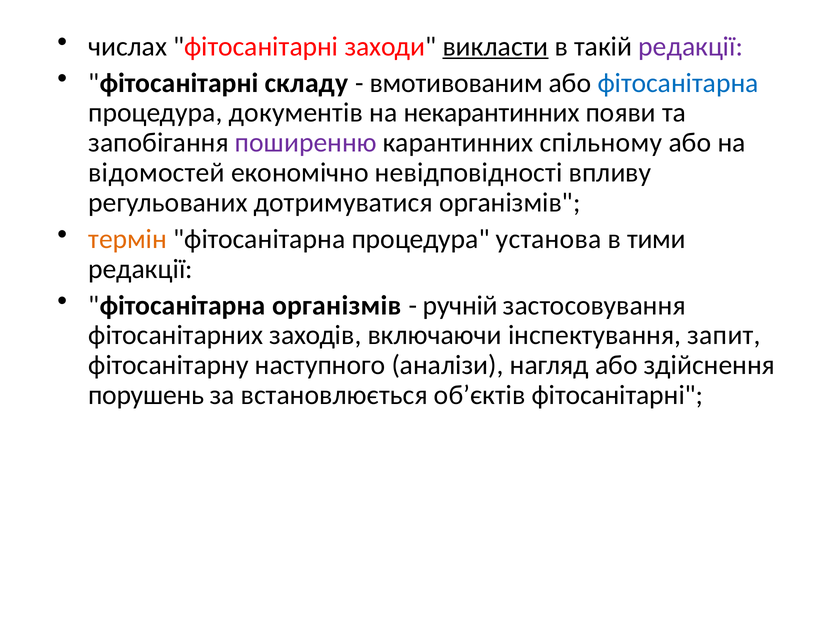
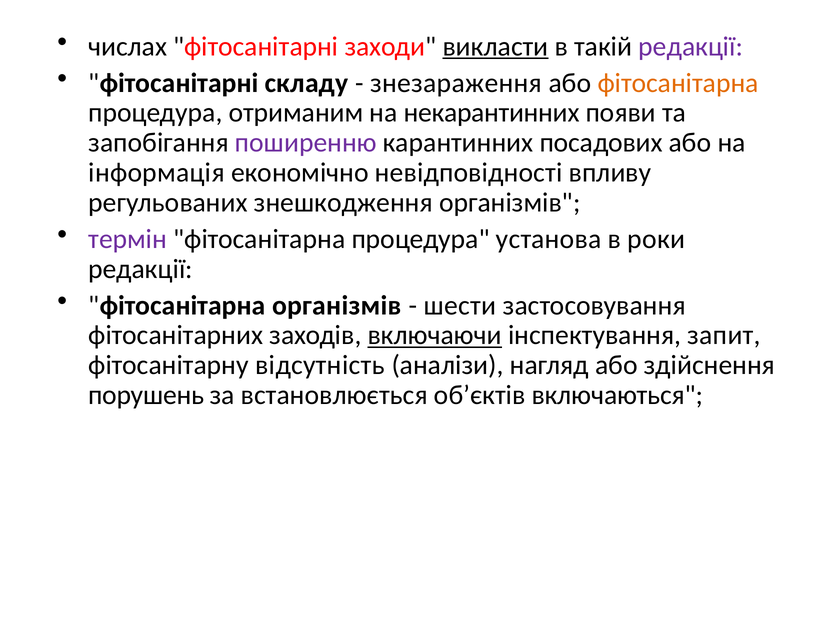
вмотивованим: вмотивованим -> знезараження (456, 83)
фітосанітарна colour: blue -> orange (678, 83)
документів: документів -> отриманим (296, 113)
спільному: спільному -> посадових (601, 143)
відомостей: відомостей -> інформація (157, 172)
дотримуватися: дотримуватися -> знешкодження (343, 202)
термін colour: orange -> purple (128, 239)
тими: тими -> роки (656, 239)
ручній: ручній -> шести (460, 305)
включаючи underline: none -> present (435, 335)
наступного: наступного -> відсутність (320, 365)
об’єктів фітосанітарні: фітосанітарні -> включаються (617, 395)
